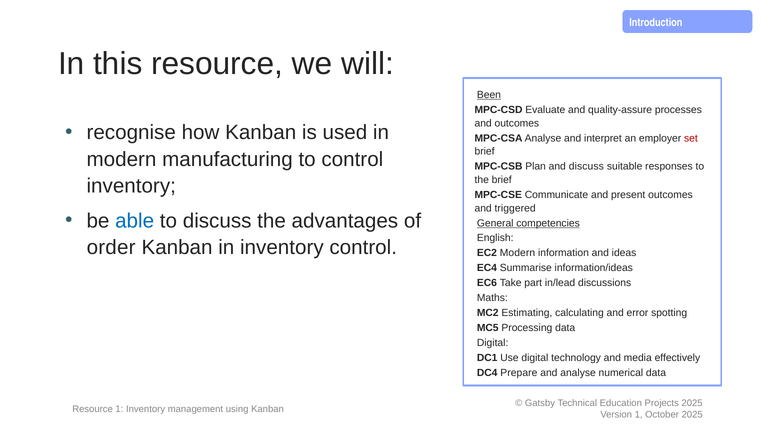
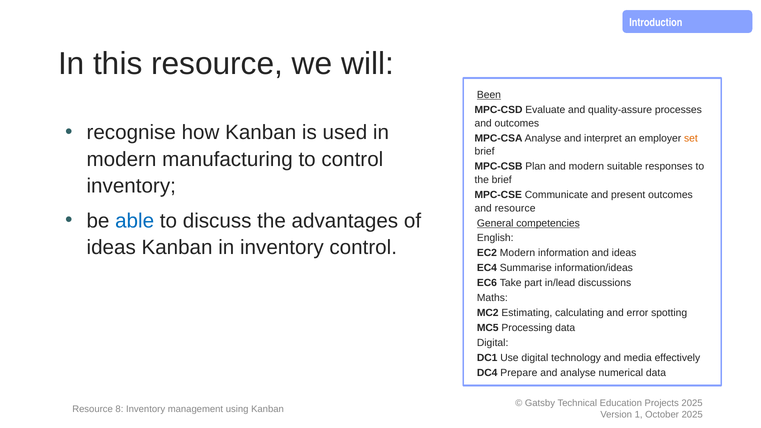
set colour: red -> orange (691, 138)
and discuss: discuss -> modern (586, 166)
and triggered: triggered -> resource (515, 208)
order: order -> ideas (111, 248)
Resource 1: 1 -> 8 (119, 409)
